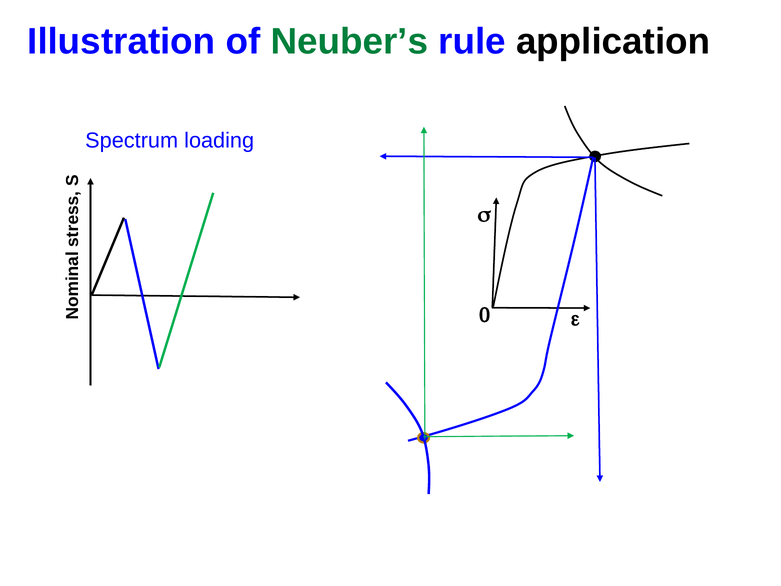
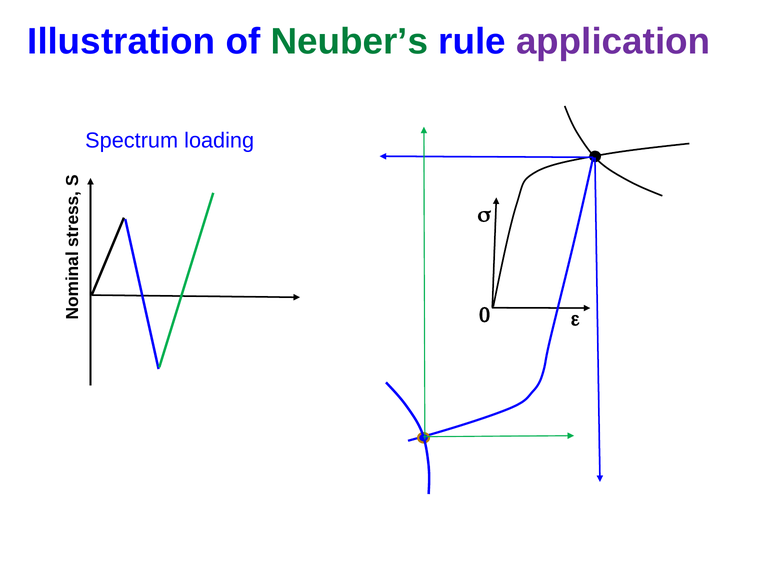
application colour: black -> purple (613, 42)
